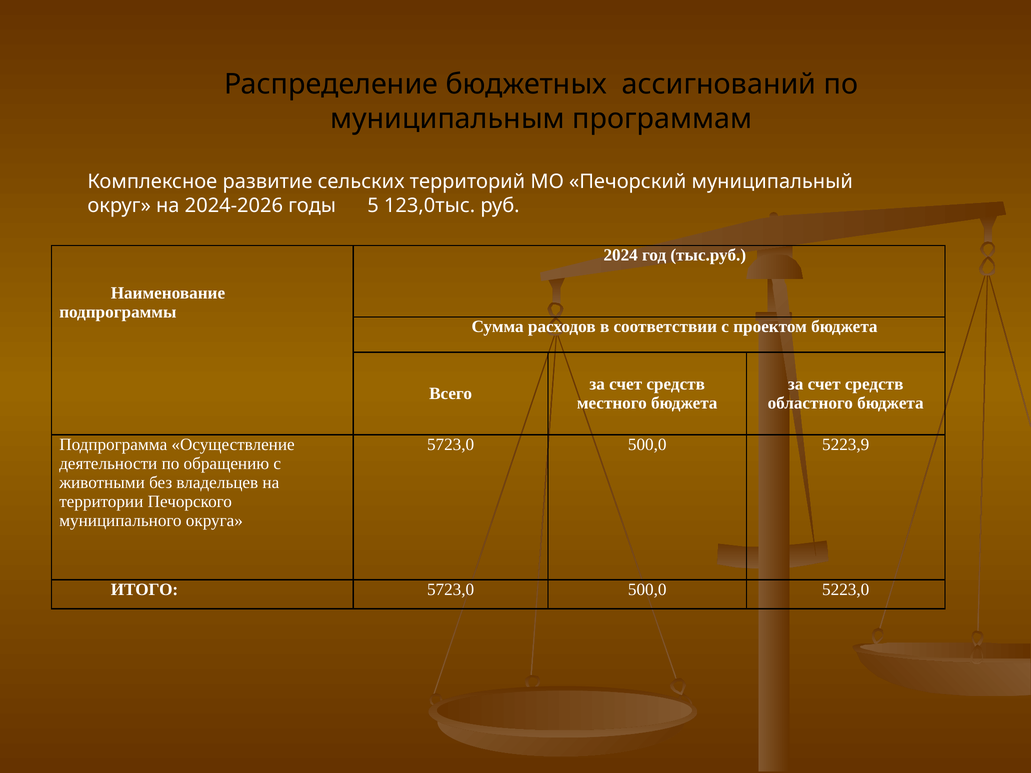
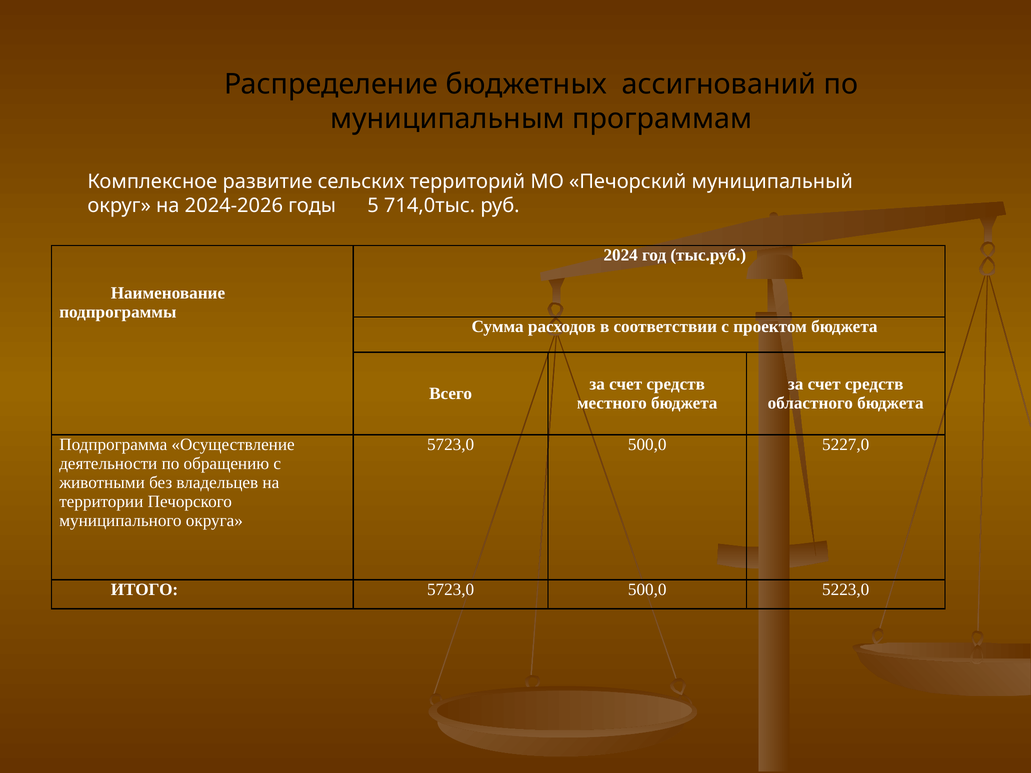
123,0тыс: 123,0тыс -> 714,0тыс (430, 206)
5223,9: 5223,9 -> 5227,0 (846, 445)
